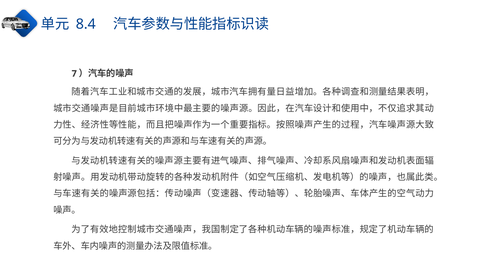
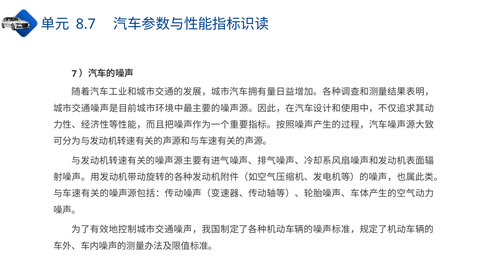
8.4: 8.4 -> 8.7 (86, 24)
